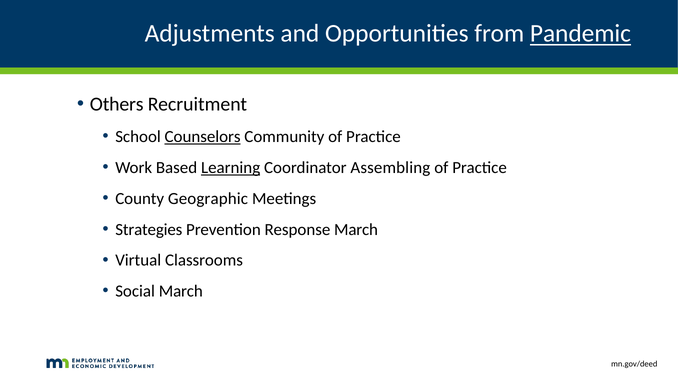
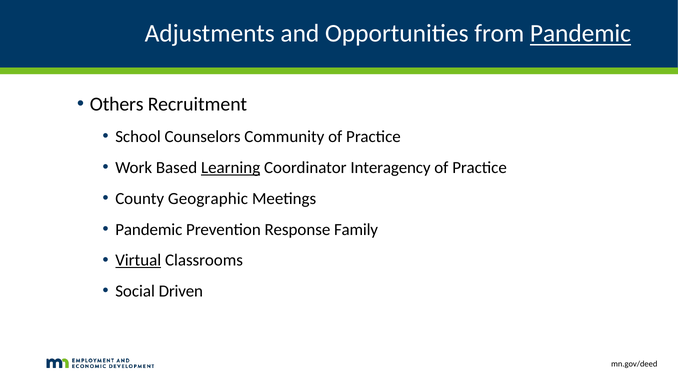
Counselors underline: present -> none (203, 137)
Assembling: Assembling -> Interagency (391, 168)
Strategies: Strategies -> Pandemic (149, 230)
Response March: March -> Family (356, 230)
Virtual underline: none -> present (138, 261)
Social March: March -> Driven (181, 292)
